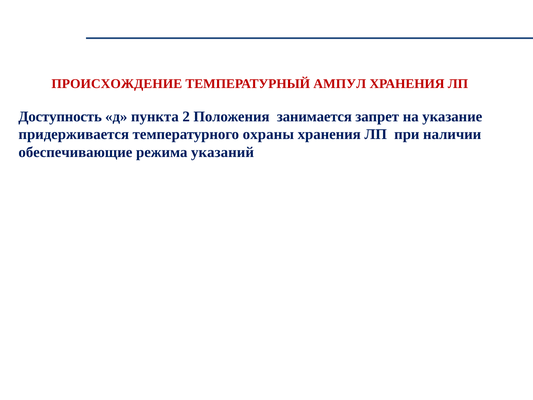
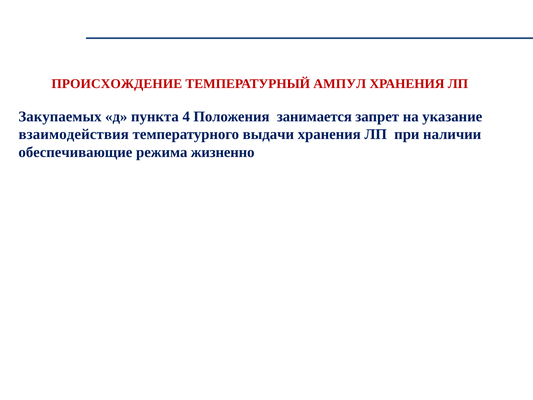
Доступность: Доступность -> Закупаемых (60, 117)
2: 2 -> 4 (186, 117)
придерживается: придерживается -> взаимодействия (74, 134)
охраны: охраны -> выдачи (268, 134)
указаний: указаний -> жизненно (223, 152)
